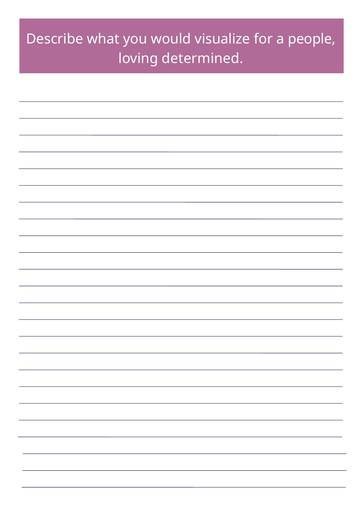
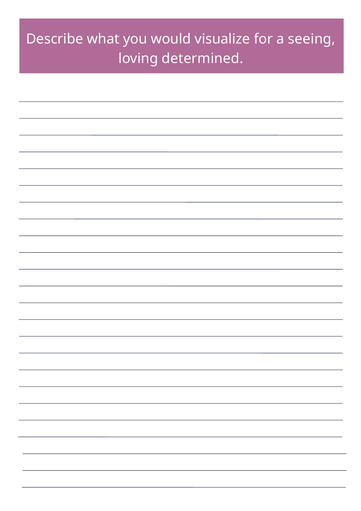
people: people -> seeing (312, 39)
